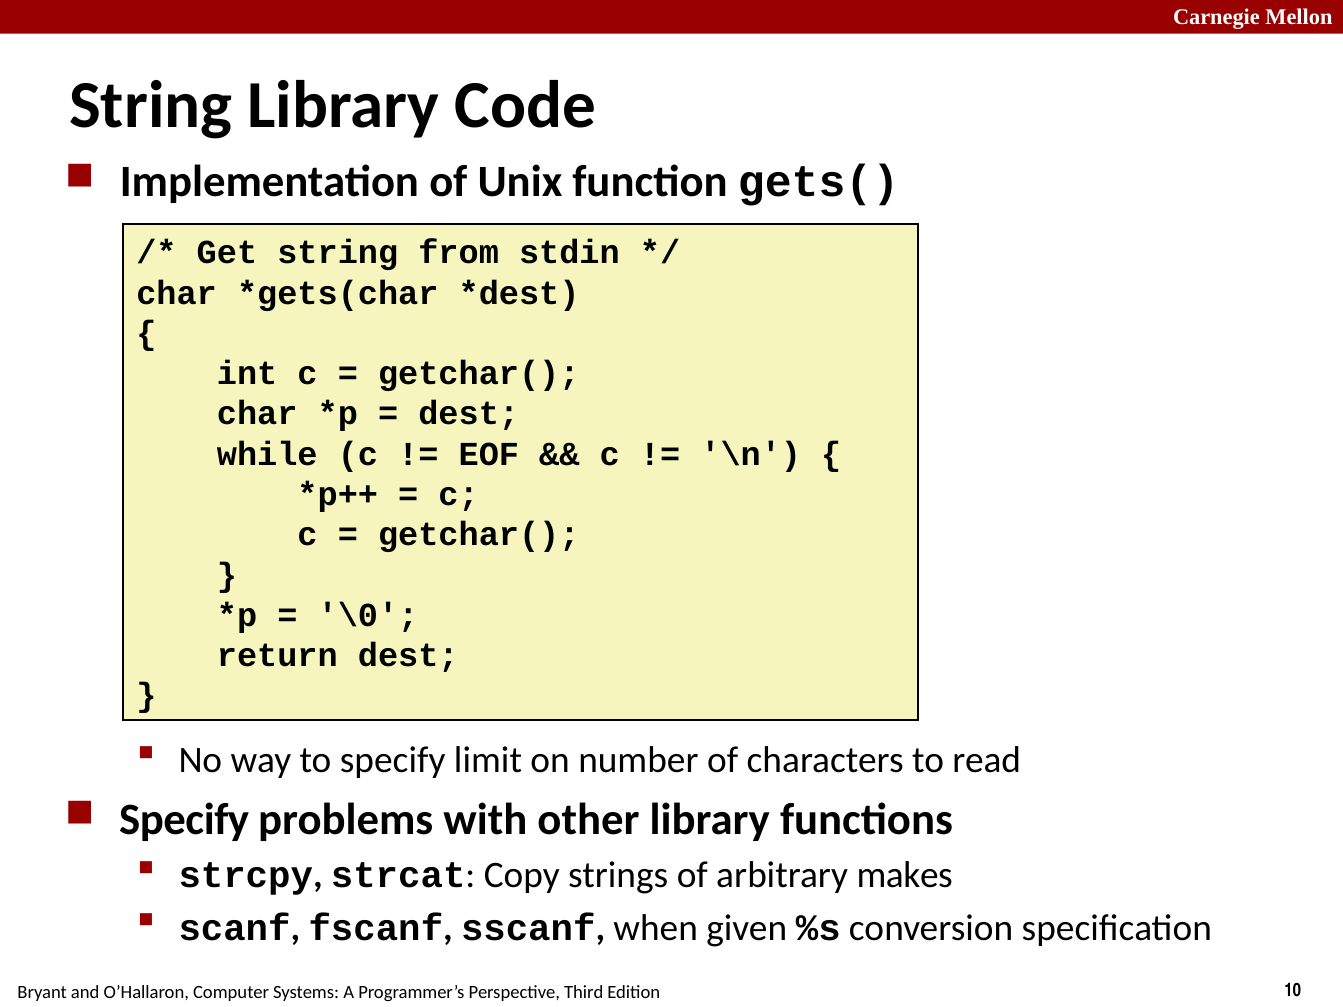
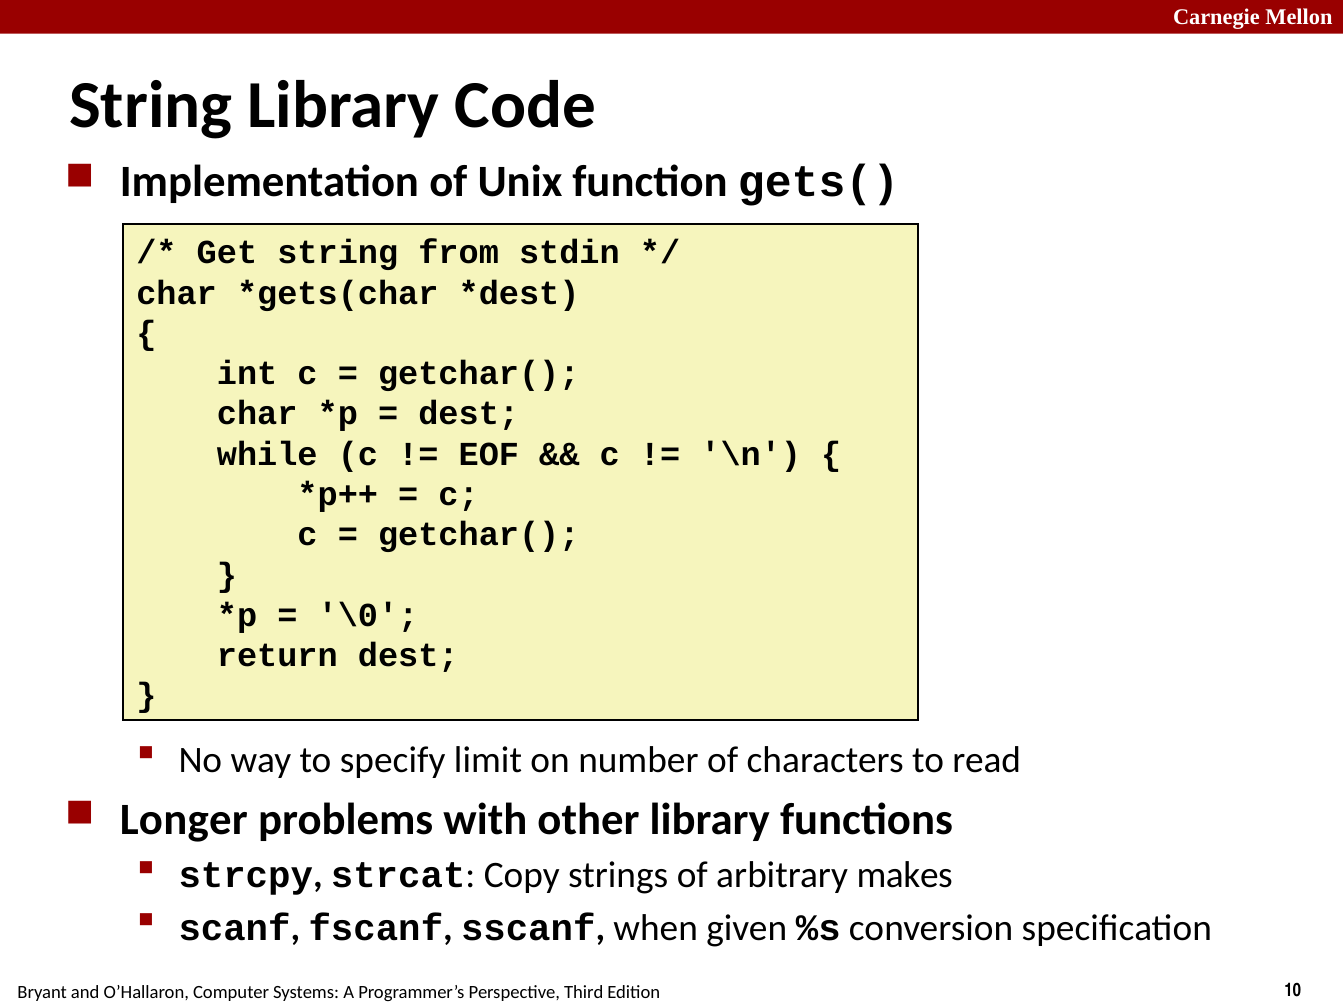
Specify: Specify -> Longer (184, 820)
